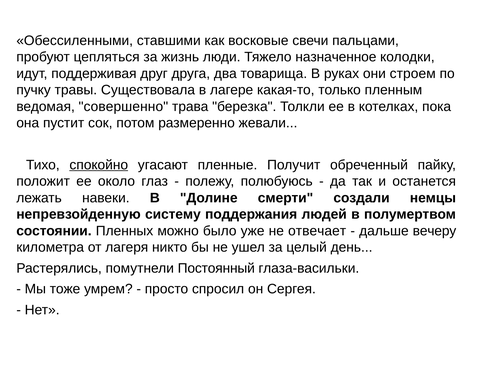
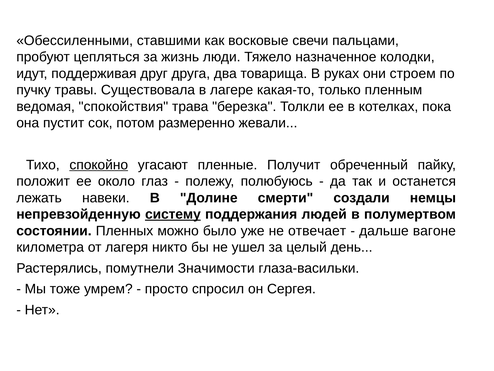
совершенно: совершенно -> спокойствия (123, 106)
систему underline: none -> present (173, 214)
вечеру: вечеру -> вагоне (434, 231)
Постоянный: Постоянный -> Значимости (216, 268)
